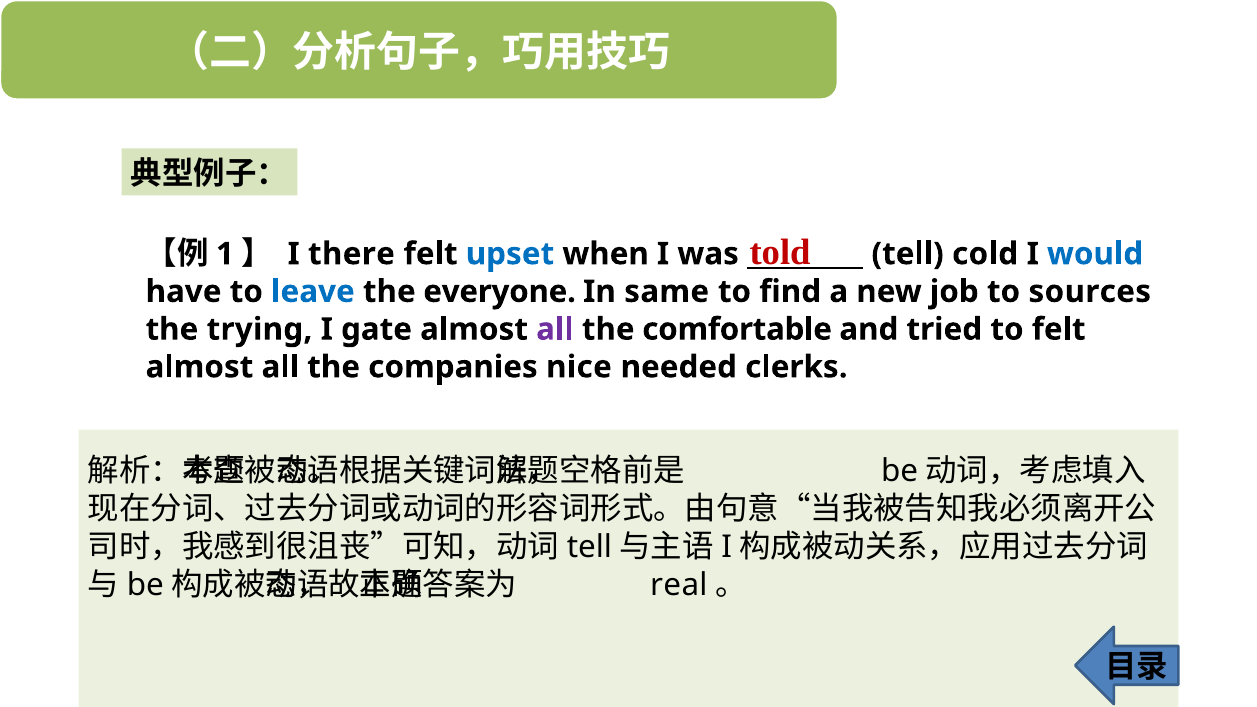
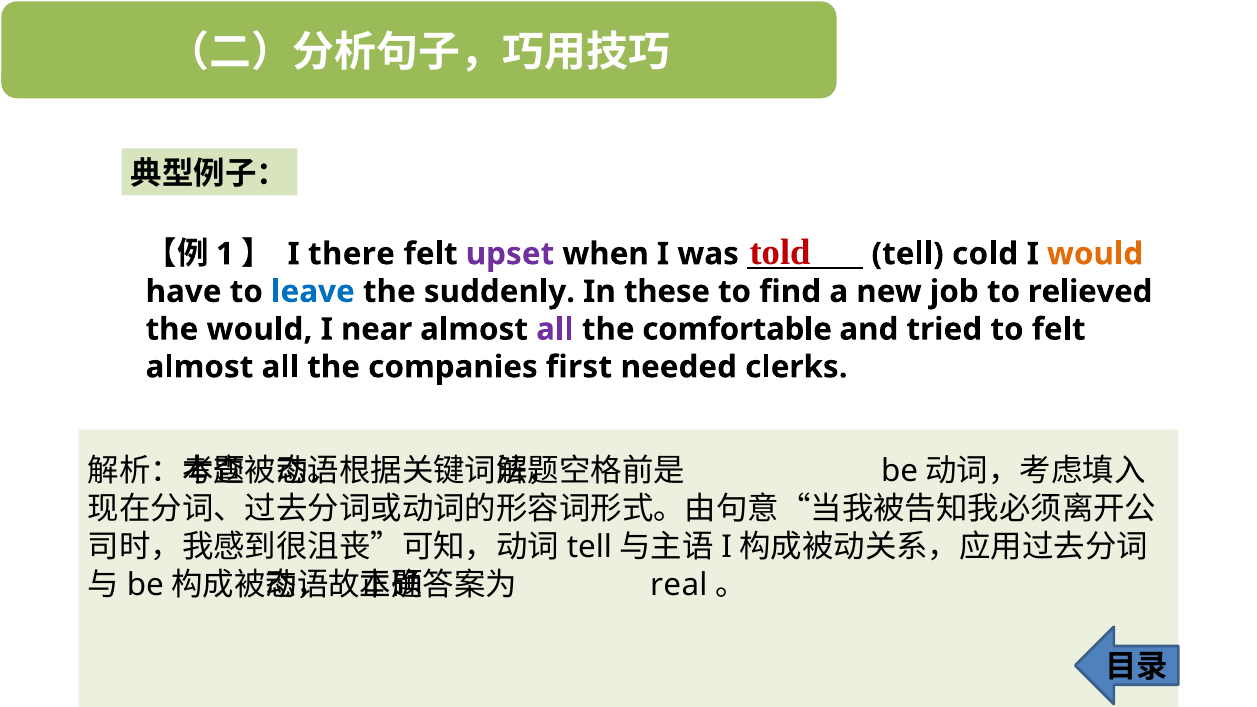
upset colour: blue -> purple (510, 254)
would colour: blue -> orange (1095, 254)
everyone: everyone -> suddenly (499, 292)
same: same -> these (667, 292)
sources: sources -> relieved (1090, 292)
the trying: trying -> would (259, 329)
gate: gate -> near (377, 329)
nice: nice -> first (579, 367)
